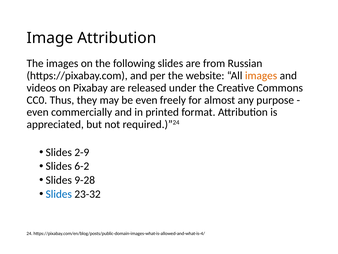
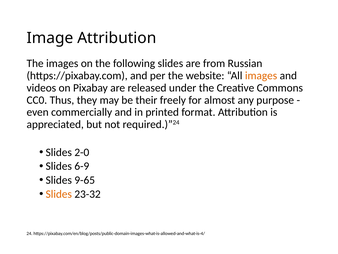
be even: even -> their (146, 100)
2-9: 2-9 -> 2-0 (82, 152)
6-2: 6-2 -> 6-9 (82, 166)
9-28: 9-28 -> 9-65 (85, 180)
Slides colour: blue -> orange (59, 194)
